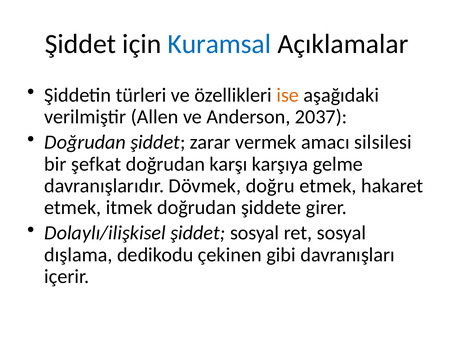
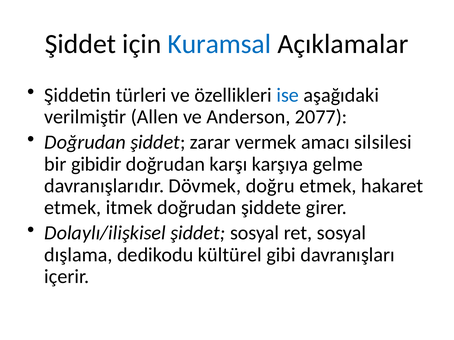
ise colour: orange -> blue (288, 95)
2037: 2037 -> 2077 (321, 117)
şefkat: şefkat -> gibidir (96, 164)
çekinen: çekinen -> kültürel (230, 255)
